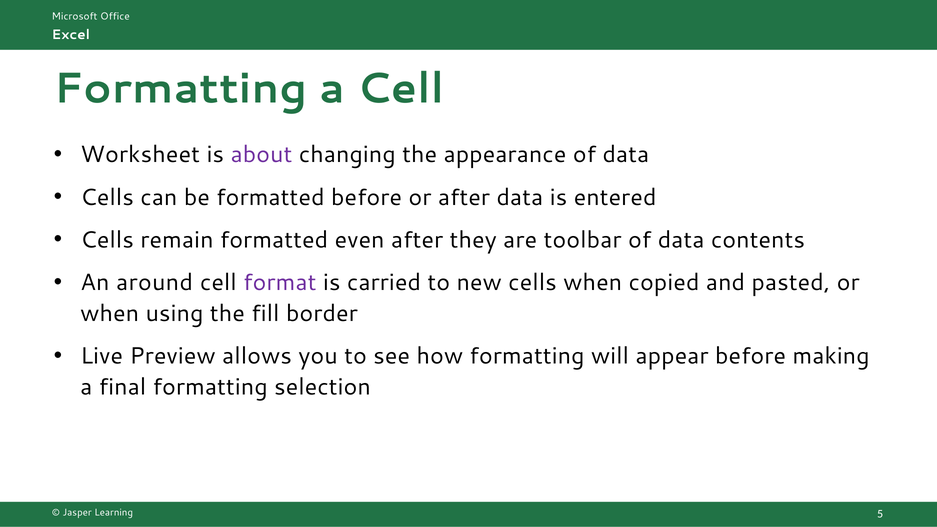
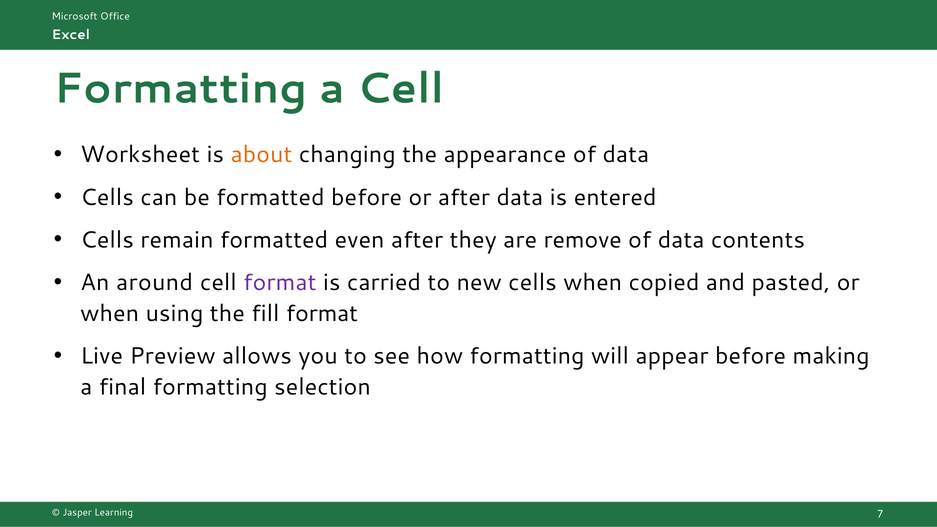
about colour: purple -> orange (261, 155)
toolbar: toolbar -> remove (583, 240)
fill border: border -> format (322, 314)
5: 5 -> 7 (880, 514)
